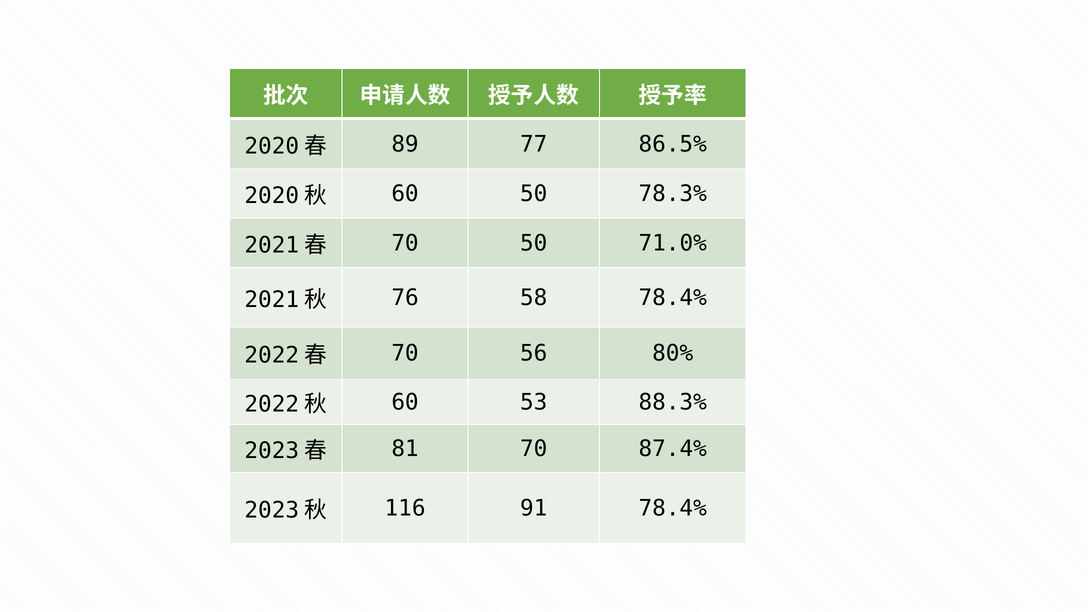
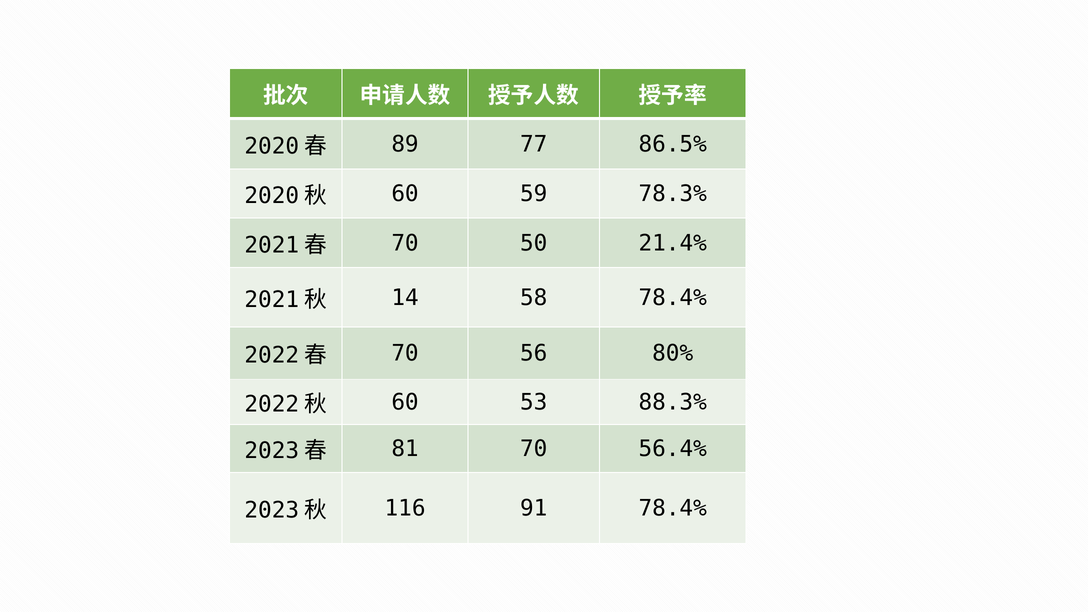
60 50: 50 -> 59 (534, 194)
71.0%: 71.0% -> 21.4% (673, 243)
76: 76 -> 14 (405, 298)
87.4%: 87.4% -> 56.4% (673, 449)
